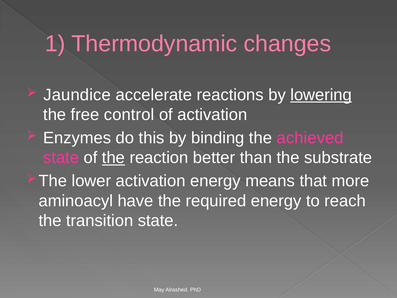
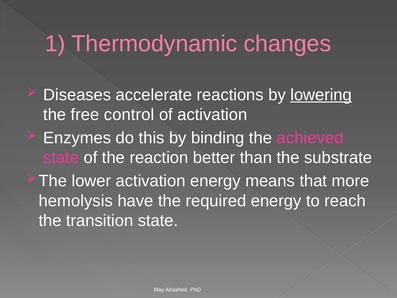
Jaundice: Jaundice -> Diseases (77, 95)
the underline: present -> none (113, 158)
aminoacyl: aminoacyl -> hemolysis (76, 201)
